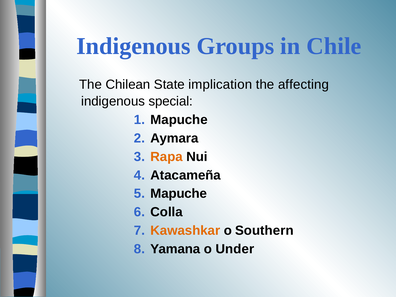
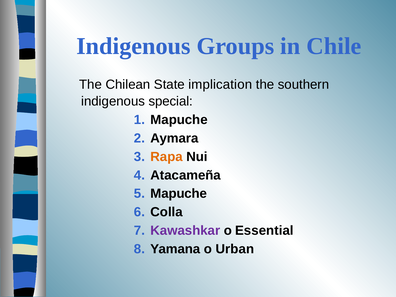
affecting: affecting -> southern (304, 85)
Kawashkar colour: orange -> purple (185, 231)
Southern: Southern -> Essential (264, 231)
Under: Under -> Urban (235, 249)
